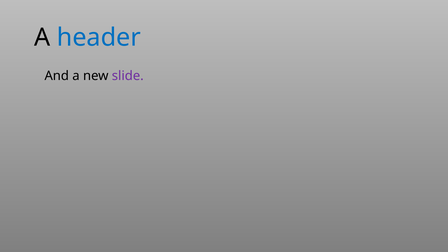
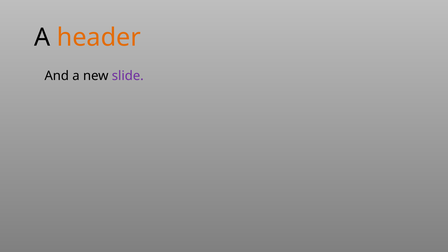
header colour: blue -> orange (99, 38)
